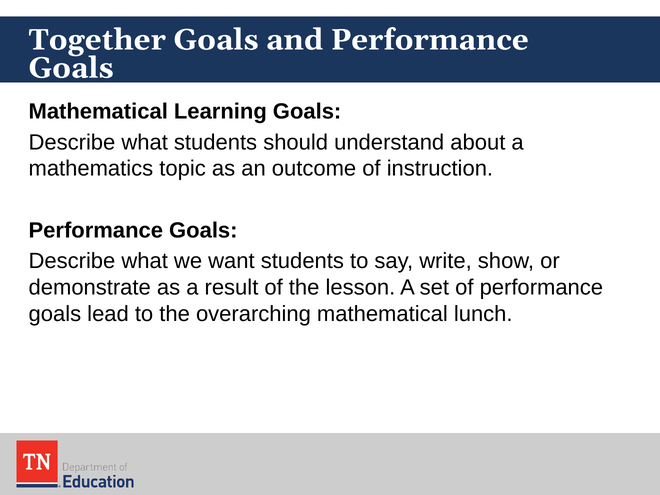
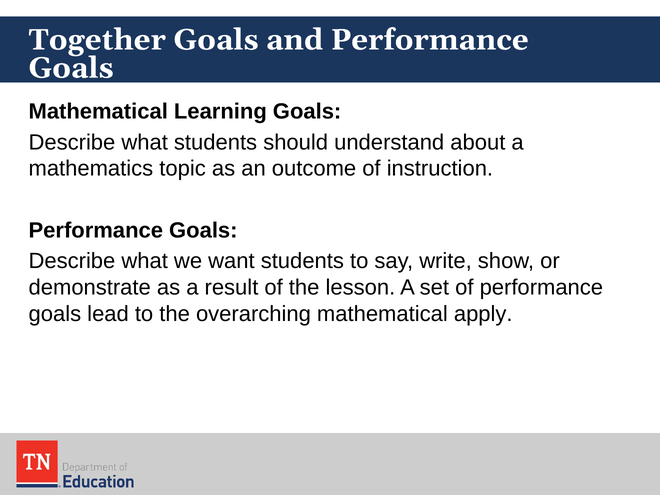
lunch: lunch -> apply (483, 314)
